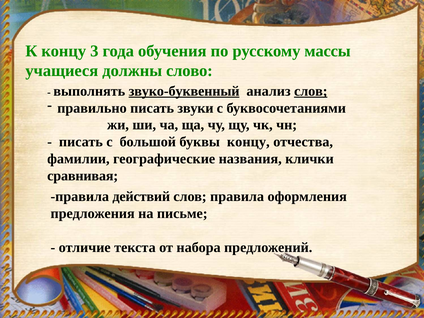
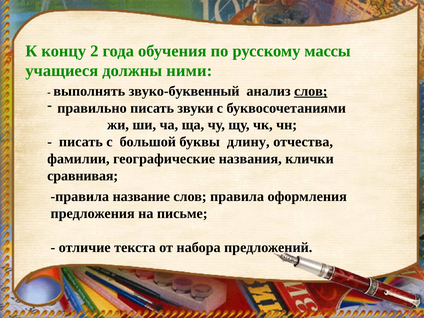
3: 3 -> 2 (94, 51)
слово: слово -> ними (189, 71)
звуко-буквенный underline: present -> none (184, 91)
буквы концу: концу -> длину (248, 142)
действий: действий -> название (141, 197)
